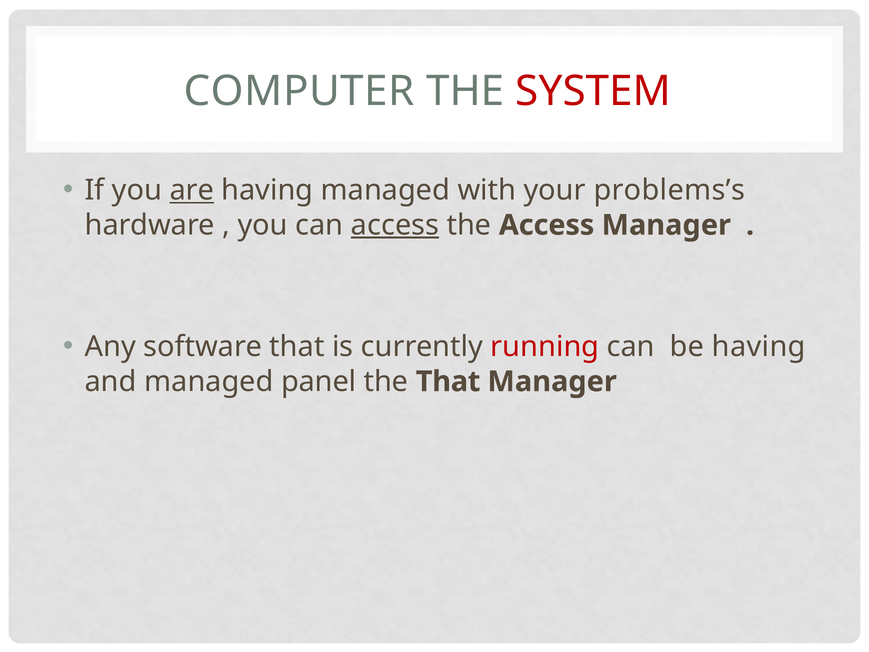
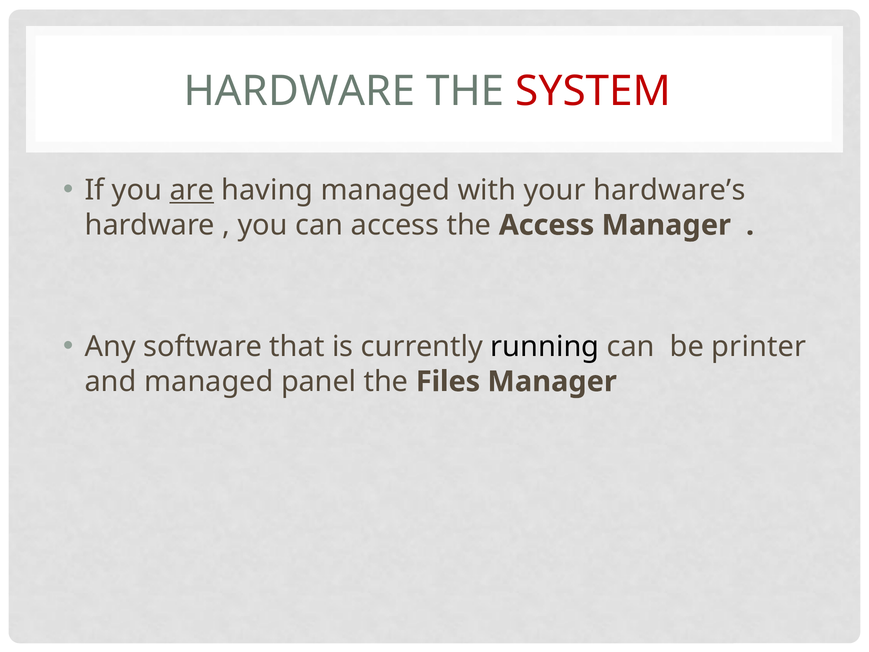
COMPUTER: COMPUTER -> HARDWARE (299, 91)
problems’s: problems’s -> hardware’s (669, 190)
access underline: present -> none (395, 225)
running colour: red -> black (545, 347)
be having: having -> printer (759, 347)
the That: That -> Files (448, 381)
